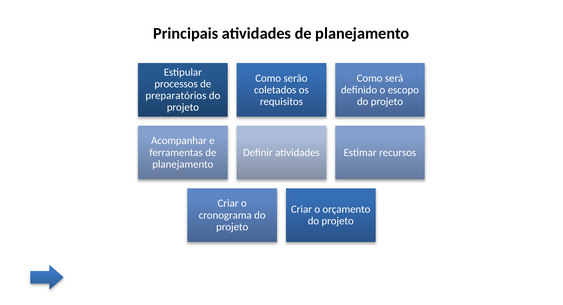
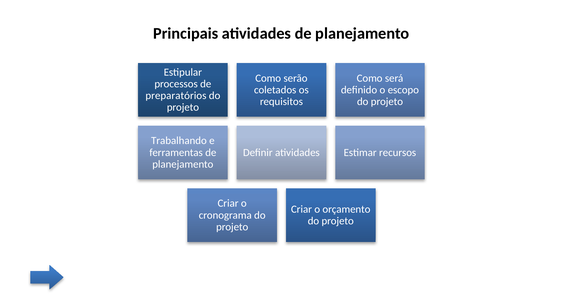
Acompanhar: Acompanhar -> Trabalhando (179, 141)
